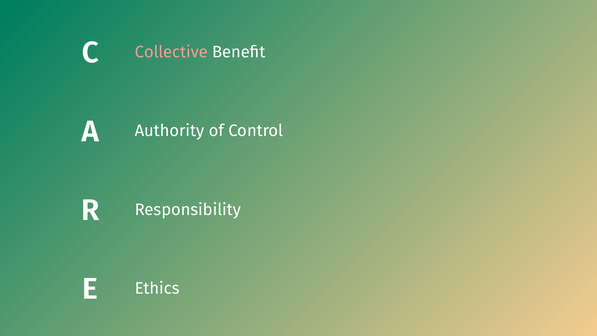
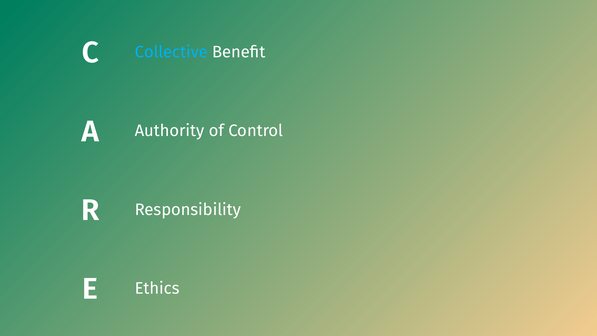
Collective colour: pink -> light blue (171, 52)
